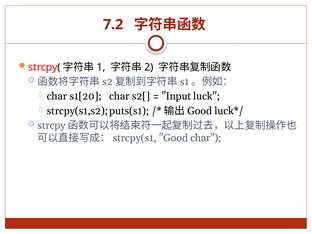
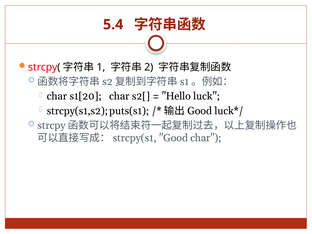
7.2: 7.2 -> 5.4 (113, 25)
Input: Input -> Hello (176, 96)
